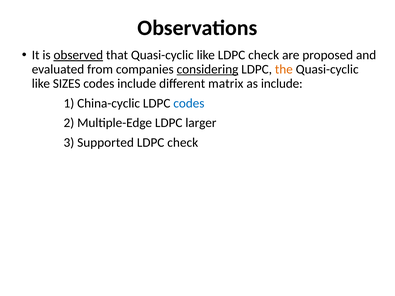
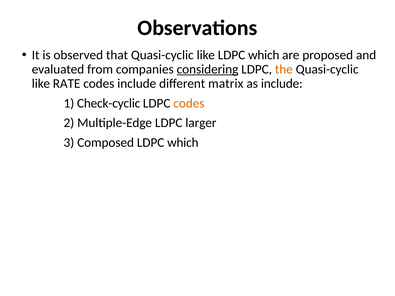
observed underline: present -> none (78, 55)
like LDPC check: check -> which (264, 55)
SIZES: SIZES -> RATE (67, 84)
China-cyclic: China-cyclic -> Check-cyclic (109, 103)
codes colour: blue -> orange (189, 103)
Supported: Supported -> Composed (106, 143)
check: check -> which (183, 143)
